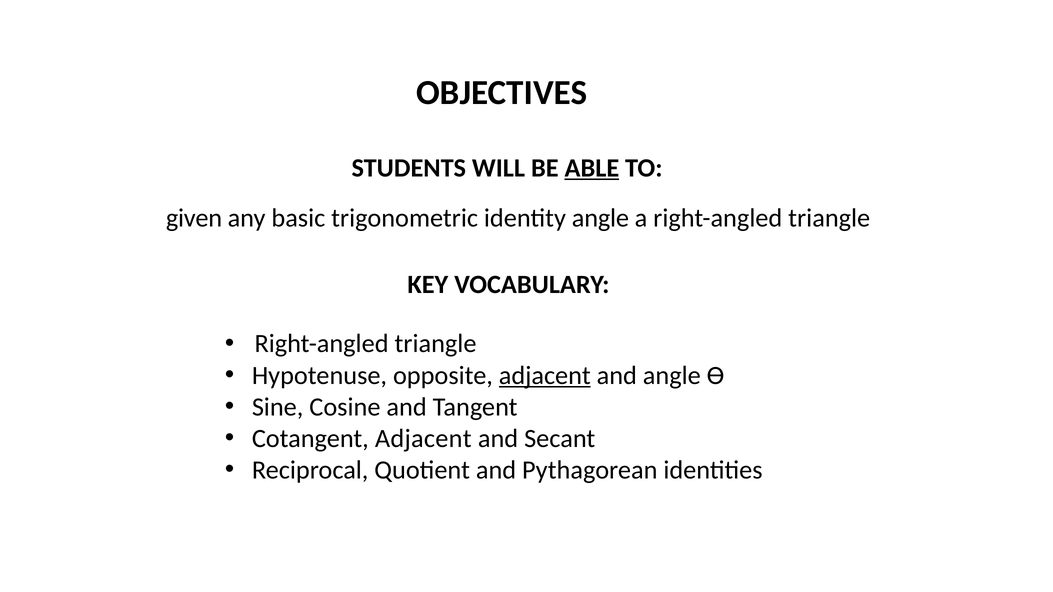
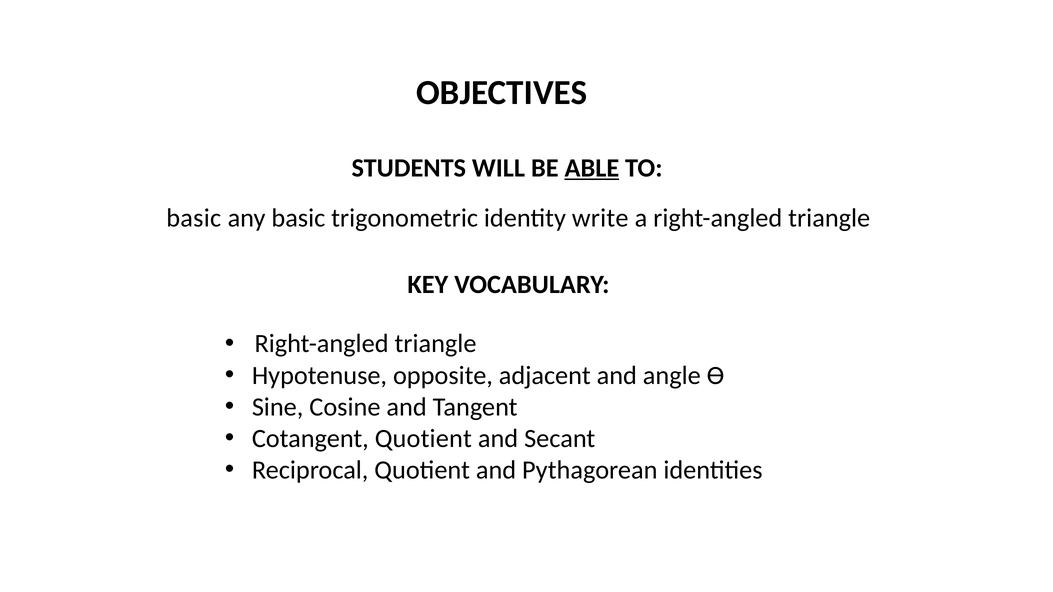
given: given -> basic (194, 218)
identity angle: angle -> write (600, 218)
adjacent underline: present -> none (545, 376)
Cotangent Adjacent: Adjacent -> Quotient (423, 439)
